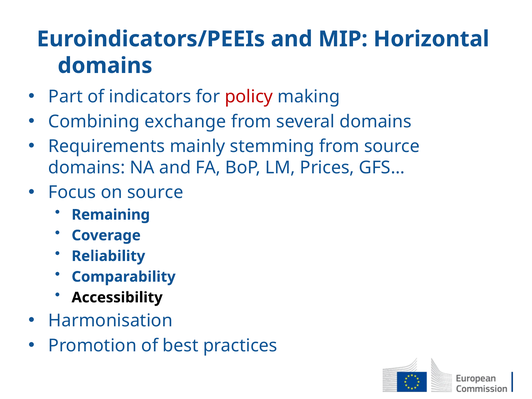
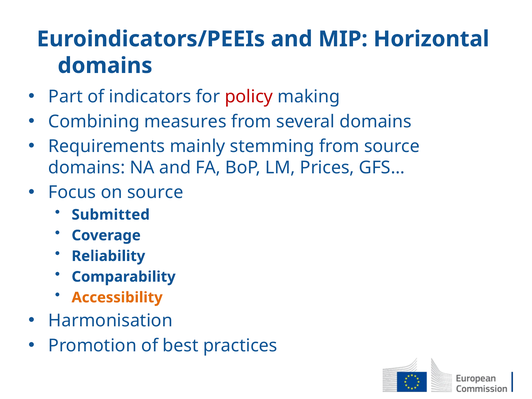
exchange: exchange -> measures (185, 122)
Remaining: Remaining -> Submitted (111, 215)
Accessibility colour: black -> orange (117, 298)
